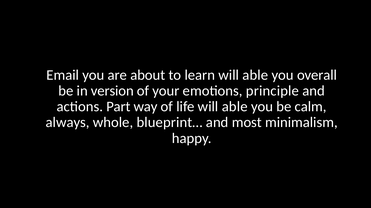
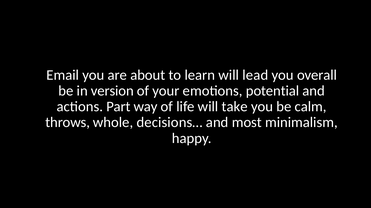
learn will able: able -> lead (255, 75)
principle: principle -> potential (273, 91)
life will able: able -> take (235, 107)
always: always -> throws (68, 123)
blueprint…: blueprint… -> decisions… (170, 123)
